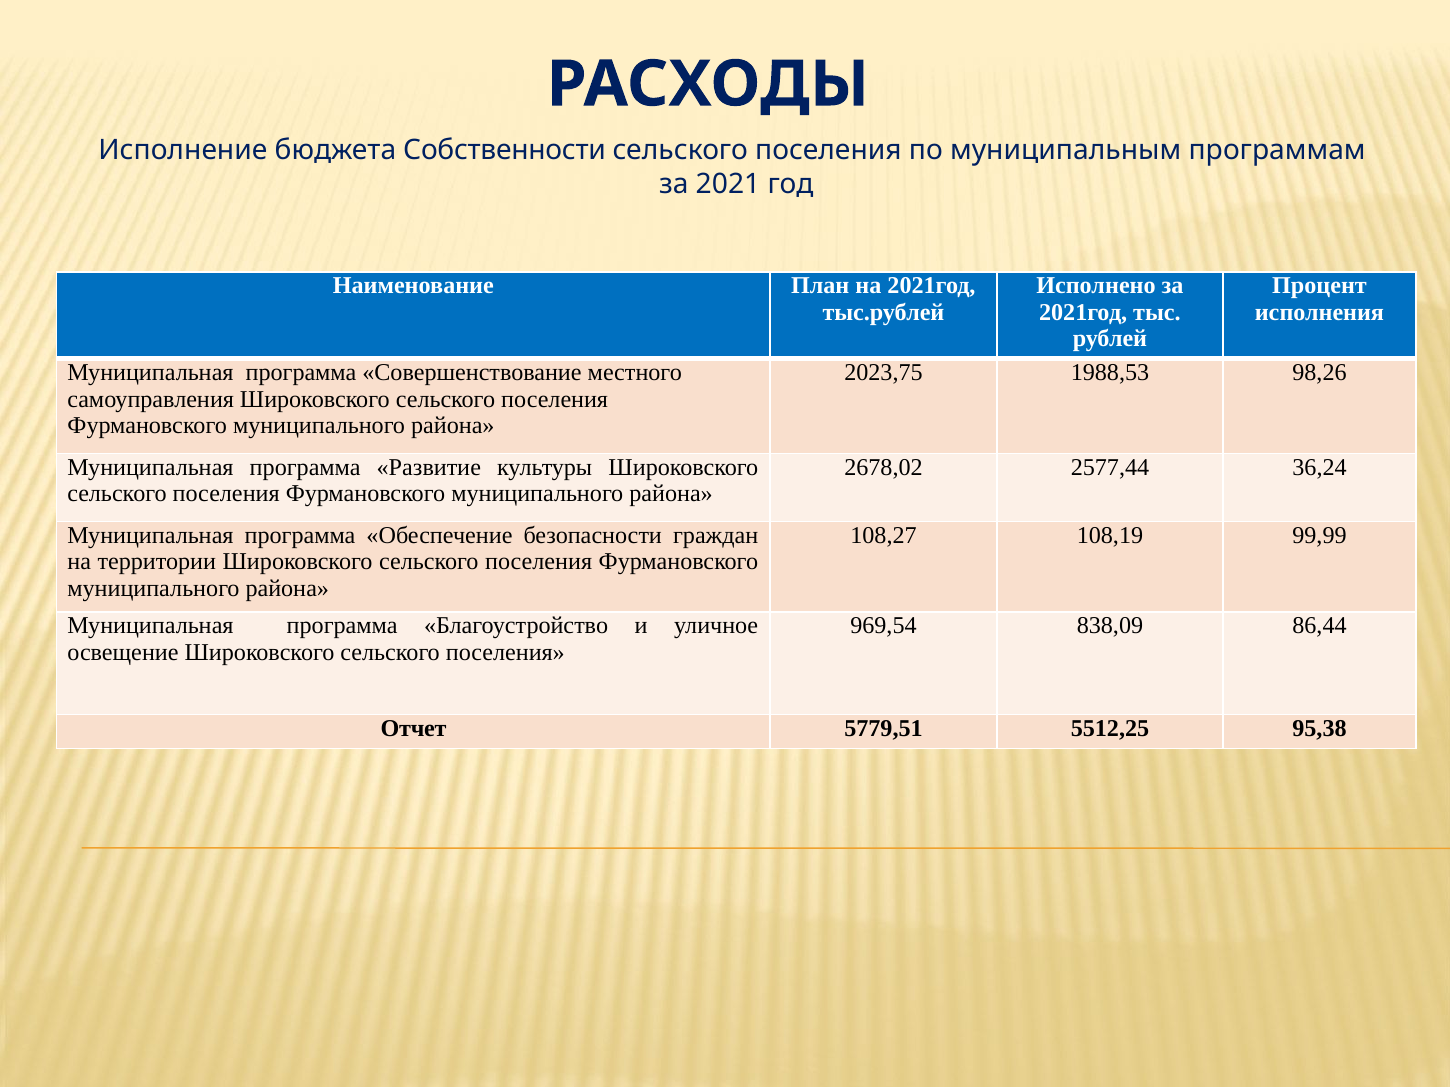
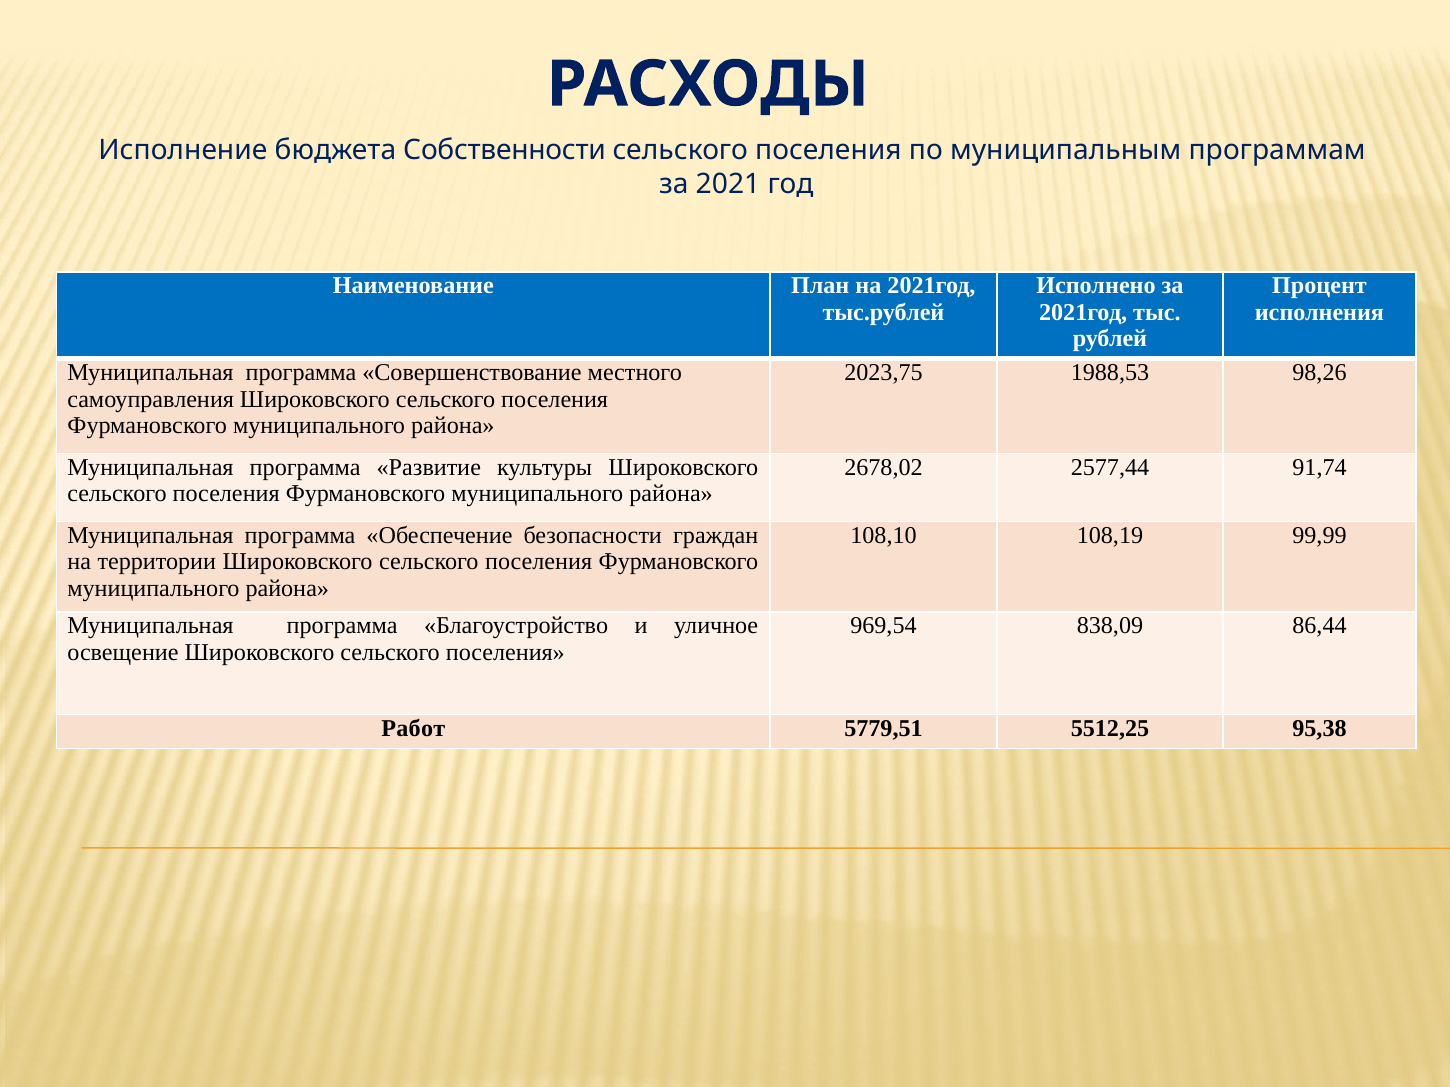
36,24: 36,24 -> 91,74 (1320, 467)
108,27: 108,27 -> 108,10 (883, 535)
Отчет: Отчет -> Работ (413, 728)
